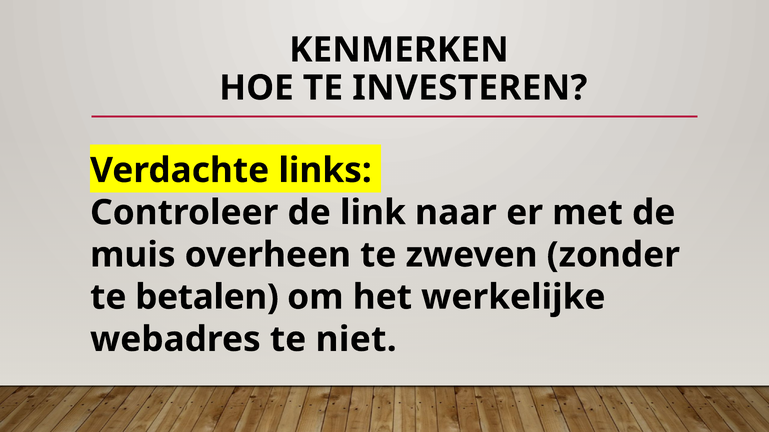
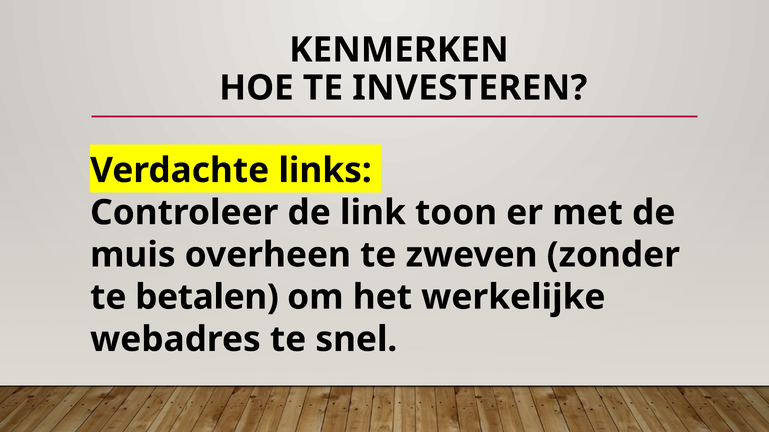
naar: naar -> toon (456, 213)
niet: niet -> snel (356, 340)
